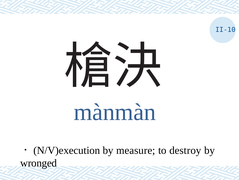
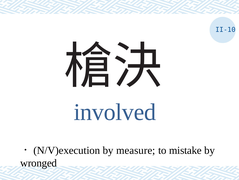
mànmàn: mànmàn -> involved (115, 112)
destroy: destroy -> mistake (185, 150)
